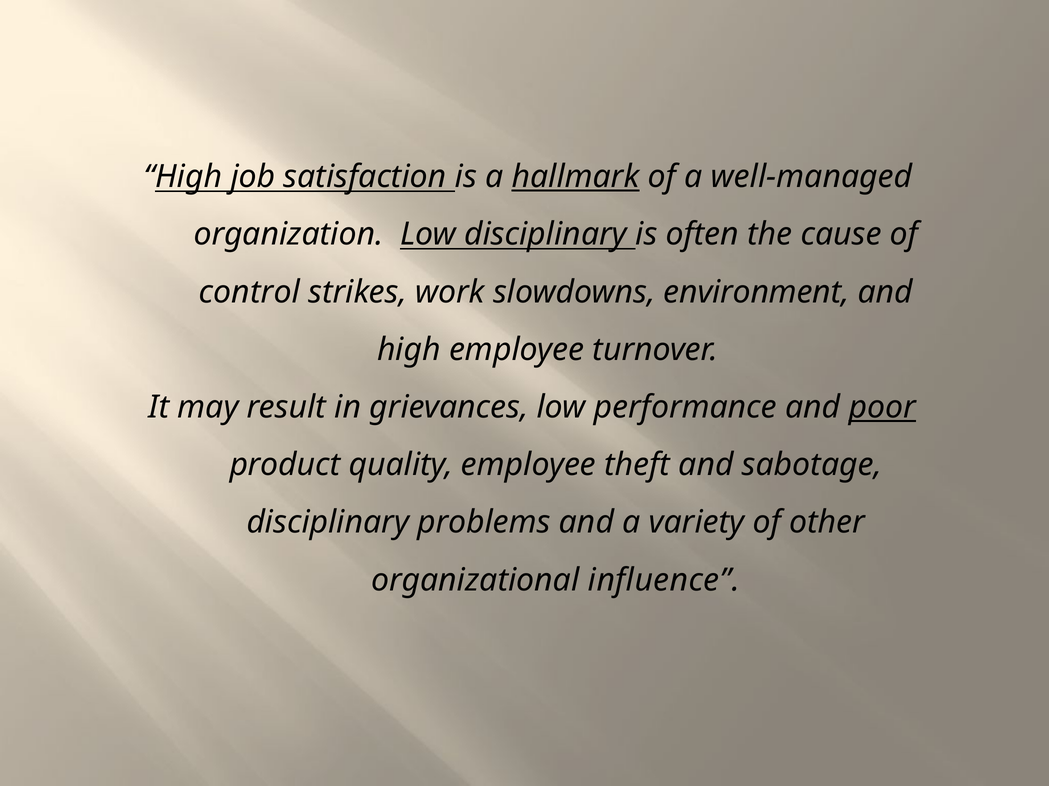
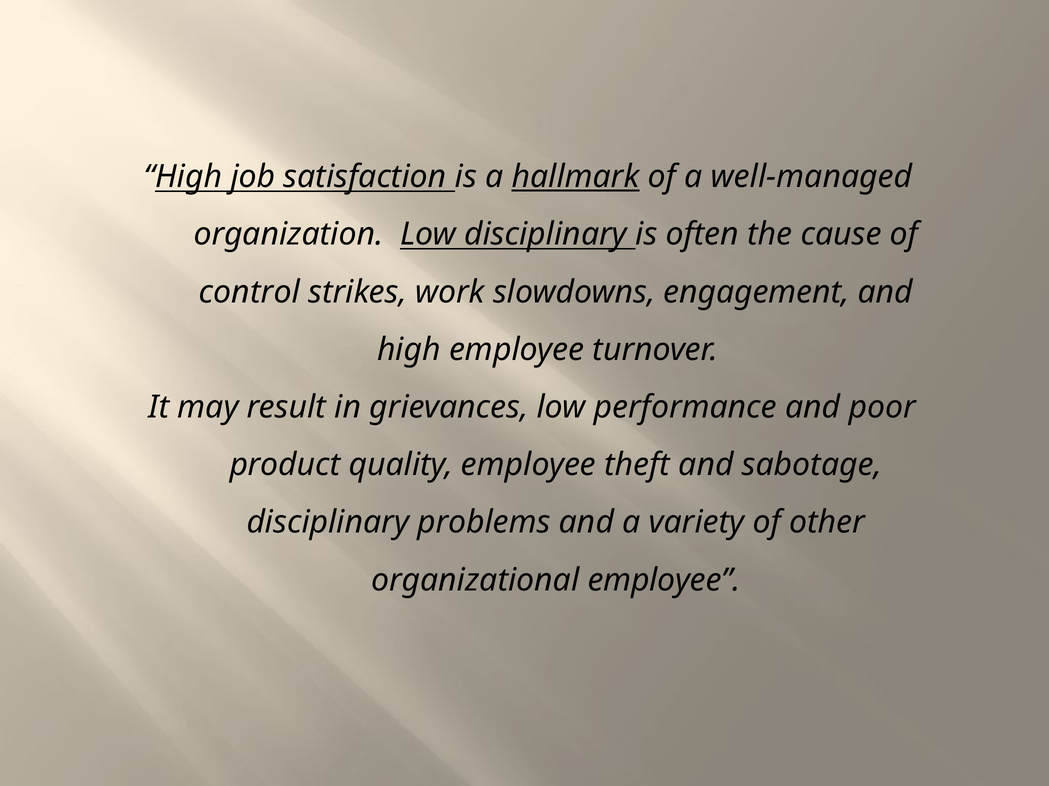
environment: environment -> engagement (756, 292)
poor underline: present -> none (882, 408)
organizational influence: influence -> employee (664, 581)
